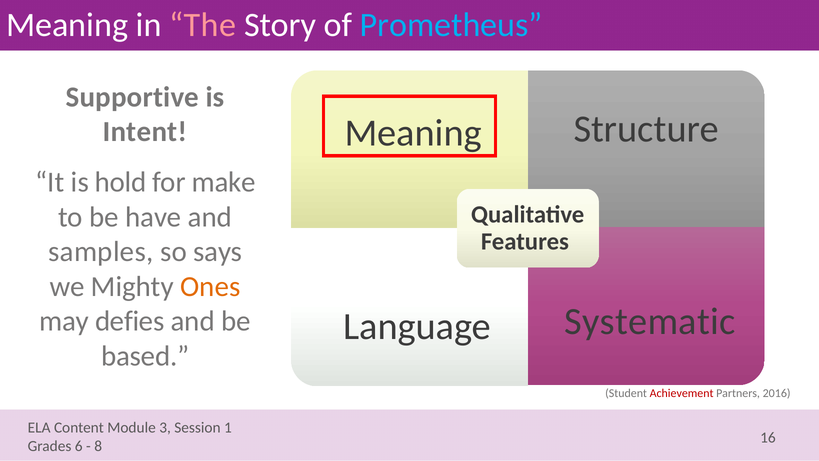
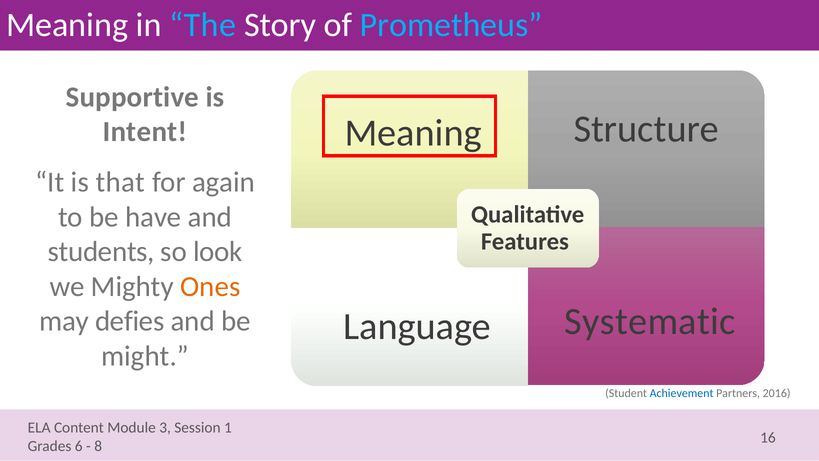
The colour: pink -> light blue (203, 25)
hold: hold -> that (120, 182)
make: make -> again (224, 182)
samples: samples -> students (101, 252)
says: says -> look (218, 252)
based: based -> might (145, 356)
Achievement colour: red -> blue (682, 393)
